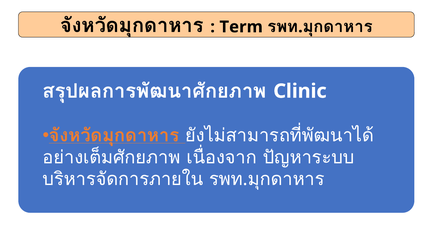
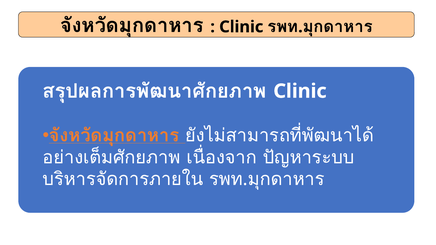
Term: Term -> Clinic (241, 27)
